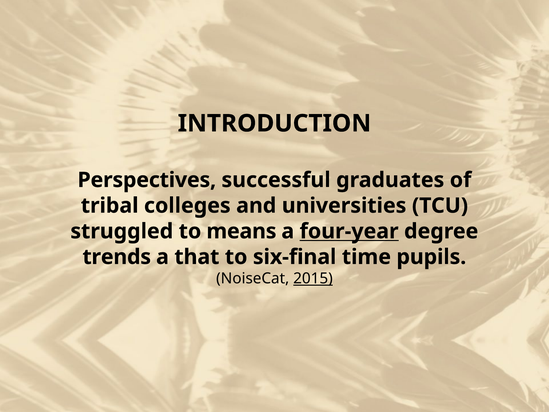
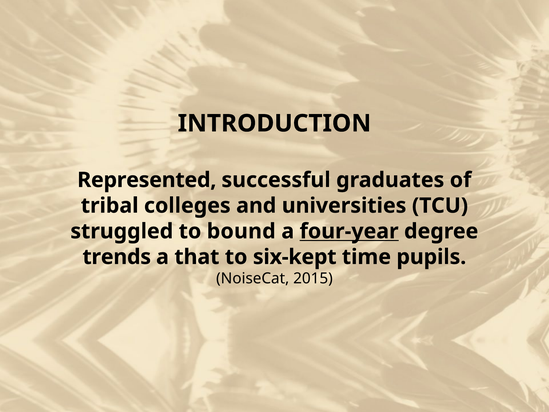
Perspectives: Perspectives -> Represented (147, 180)
means: means -> bound (241, 231)
six-final: six-final -> six-kept (295, 257)
2015 underline: present -> none (313, 278)
